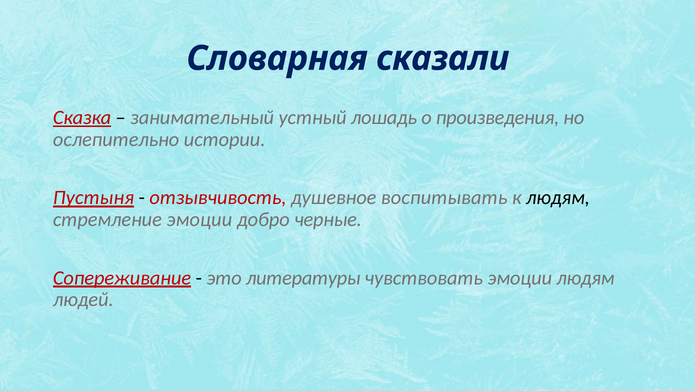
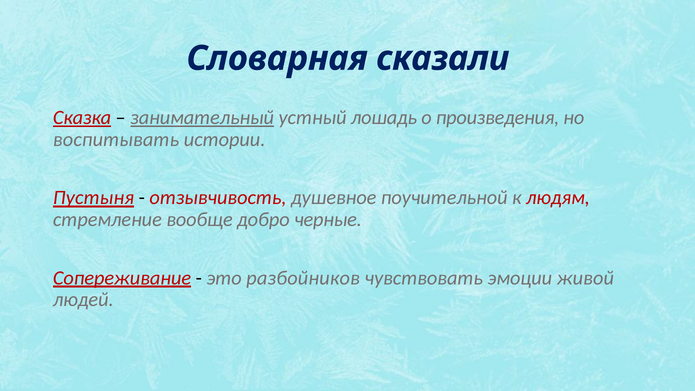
занимательный underline: none -> present (202, 118)
ослепительно: ослепительно -> воспитывать (116, 139)
воспитывать: воспитывать -> поучительной (444, 198)
людям colour: black -> red (558, 198)
стремление эмоции: эмоции -> вообще (200, 220)
литературы: литературы -> разбойников (303, 278)
эмоции людям: людям -> живой (585, 278)
